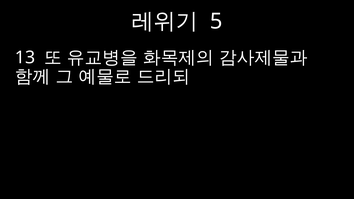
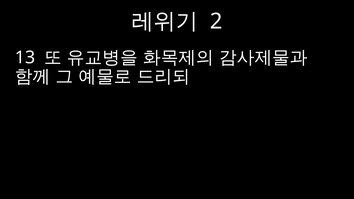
5: 5 -> 2 (216, 21)
